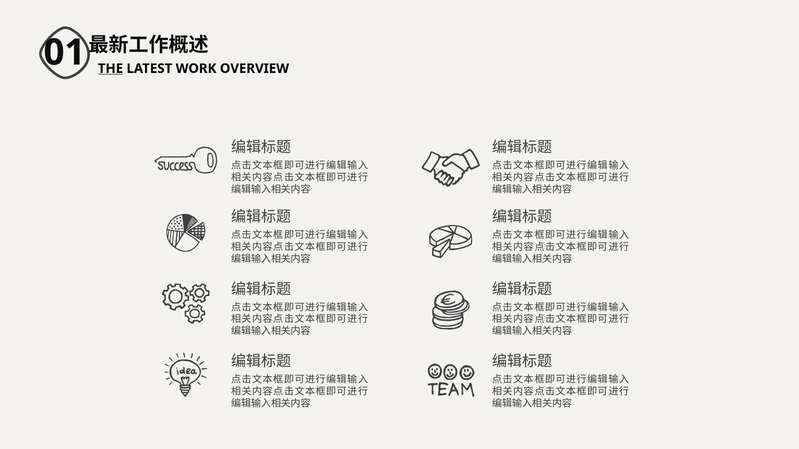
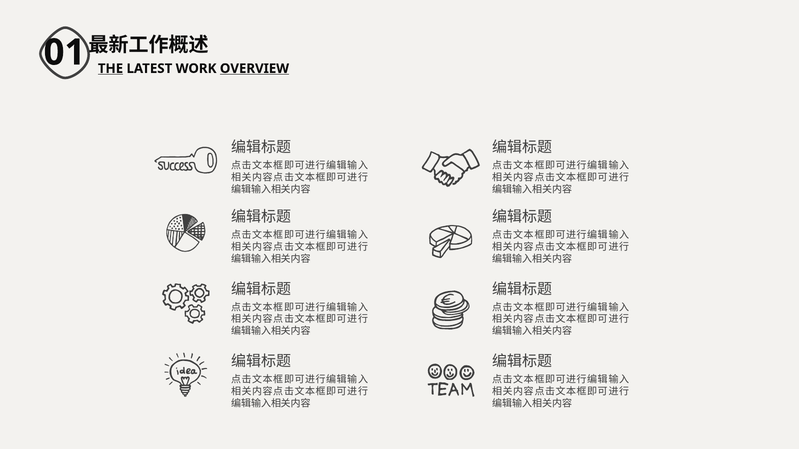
OVERVIEW underline: none -> present (254, 69)
